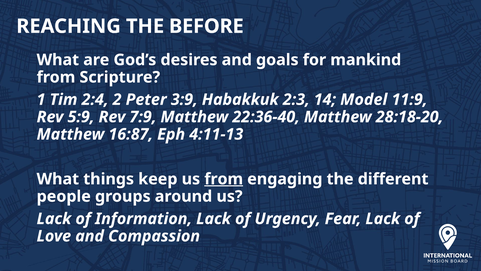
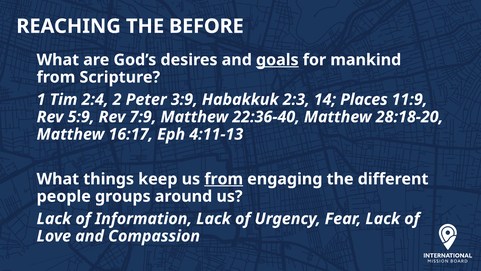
goals underline: none -> present (277, 60)
Model: Model -> Places (364, 99)
16:87: 16:87 -> 16:17 (131, 134)
